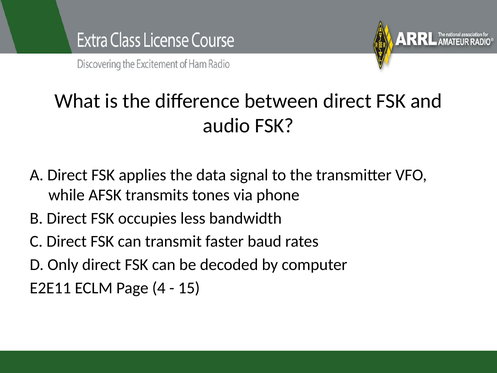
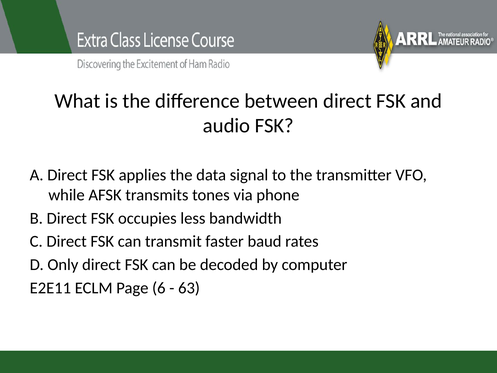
4: 4 -> 6 (159, 288)
15: 15 -> 63 (189, 288)
